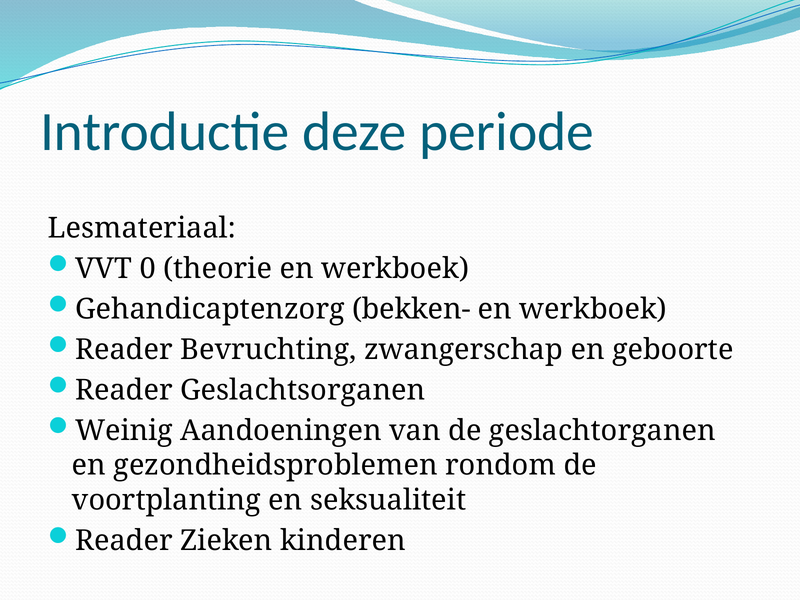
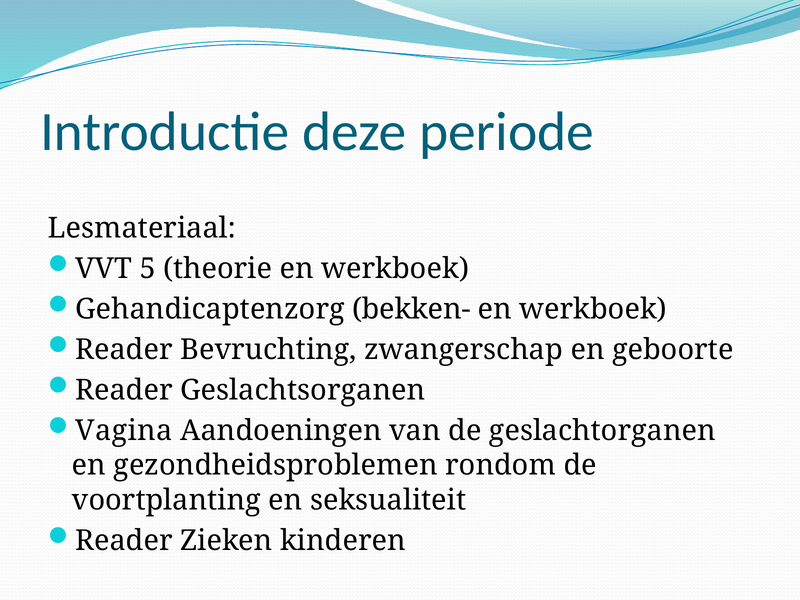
0: 0 -> 5 (148, 269)
Weinig: Weinig -> Vagina (124, 431)
